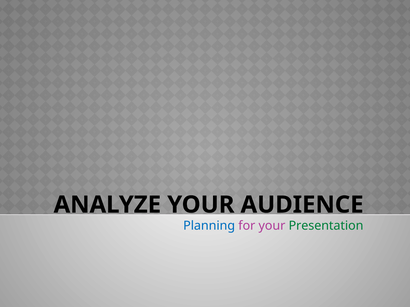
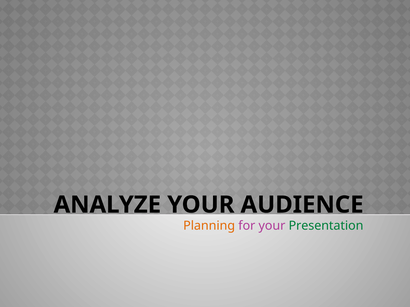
Planning colour: blue -> orange (209, 226)
